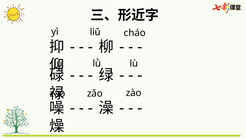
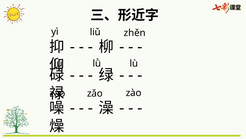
cháo: cháo -> zhěn (135, 33)
